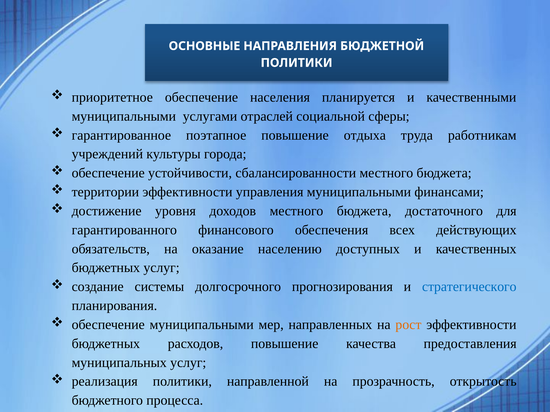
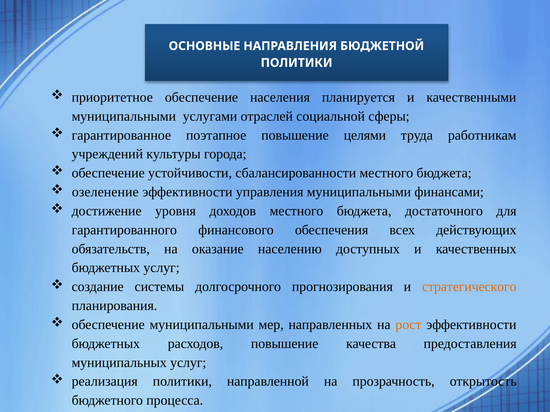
отдыха: отдыха -> целями (365, 135)
территории: территории -> озеленение (105, 192)
стратегического colour: blue -> orange (469, 287)
